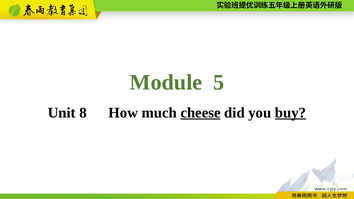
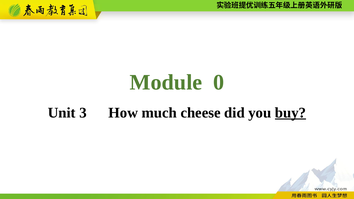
5: 5 -> 0 (219, 82)
8: 8 -> 3 (83, 113)
cheese underline: present -> none (201, 113)
